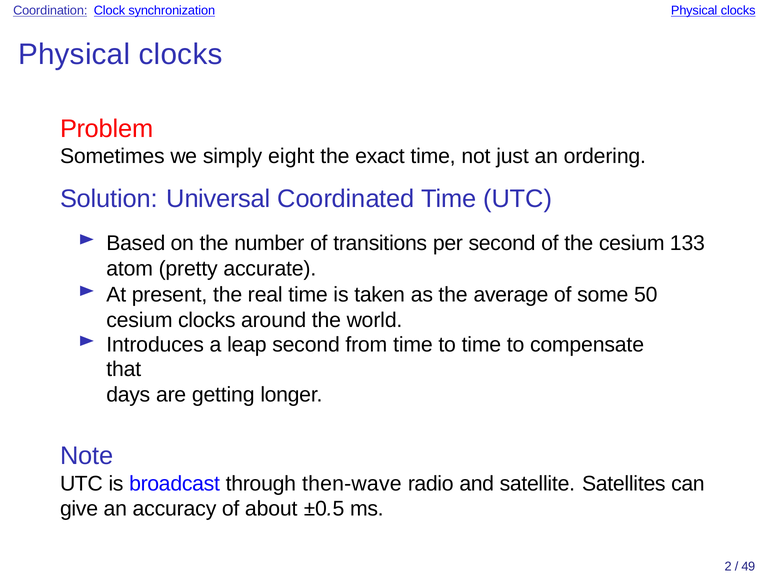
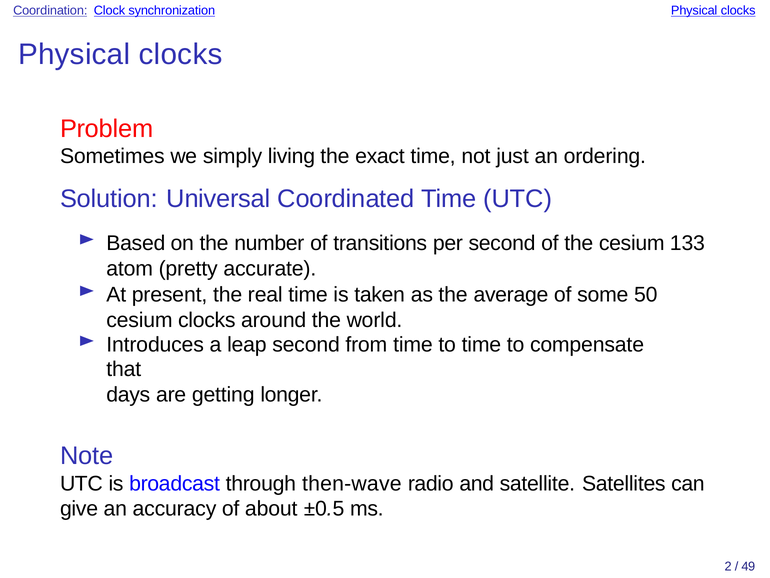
eight: eight -> living (291, 156)
